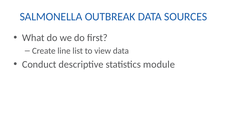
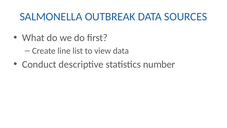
module: module -> number (159, 64)
